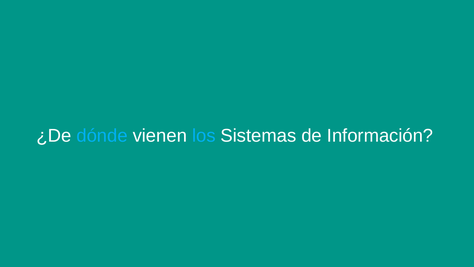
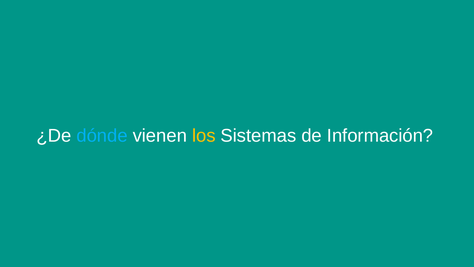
los colour: light blue -> yellow (204, 136)
